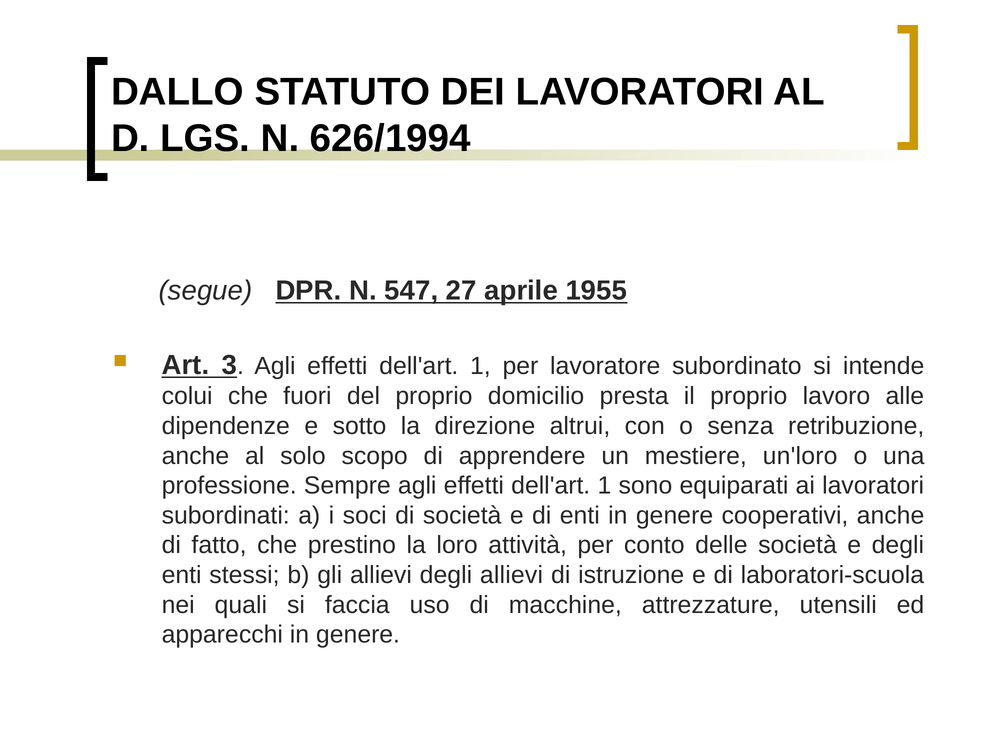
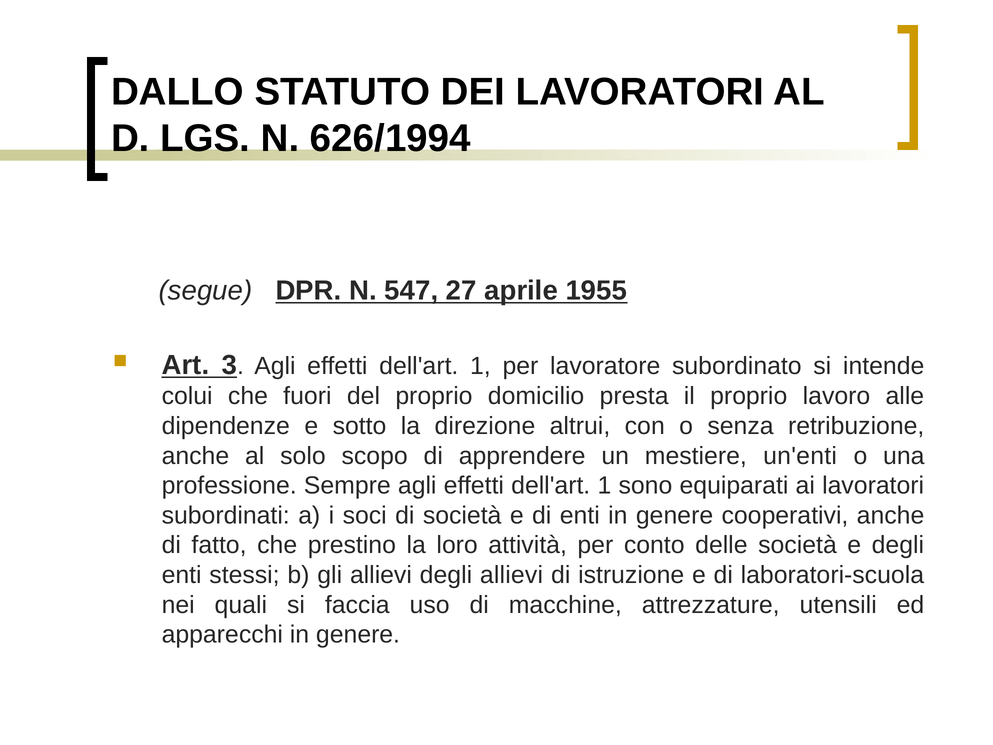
un'loro: un'loro -> un'enti (800, 456)
